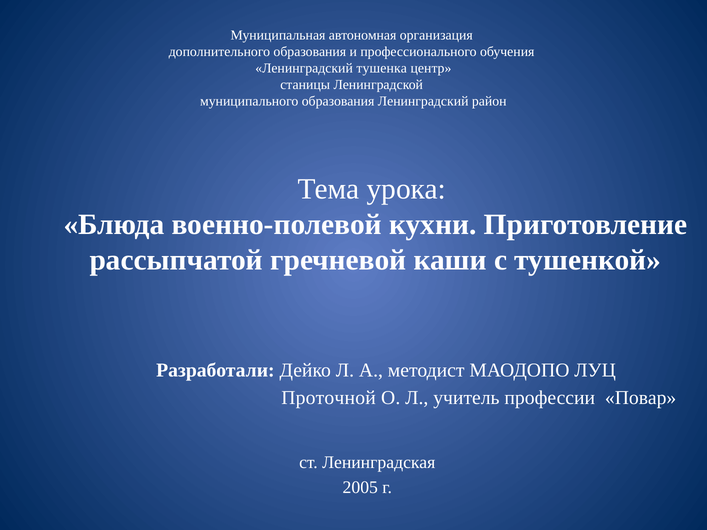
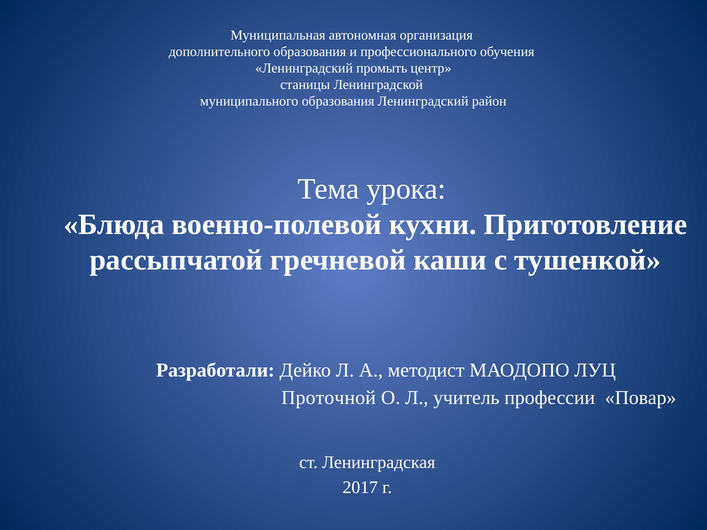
тушенка: тушенка -> промыть (382, 68)
2005: 2005 -> 2017 (360, 488)
